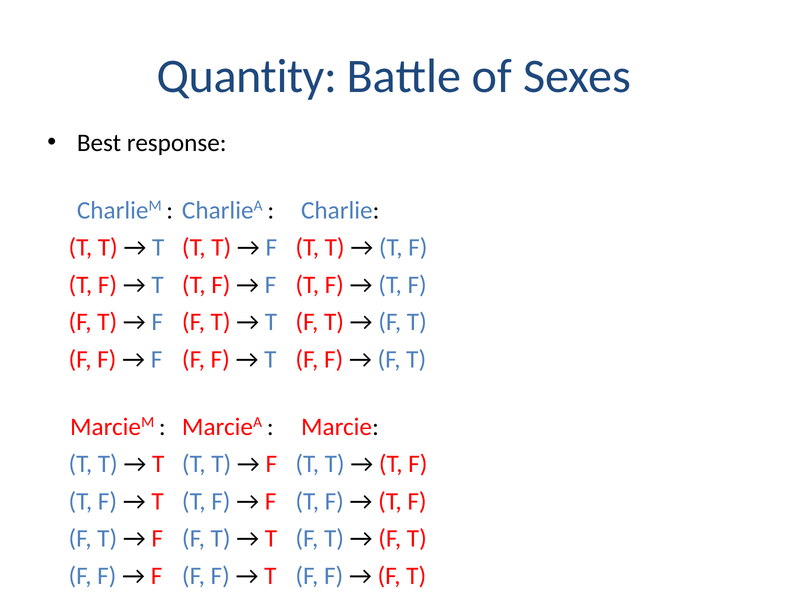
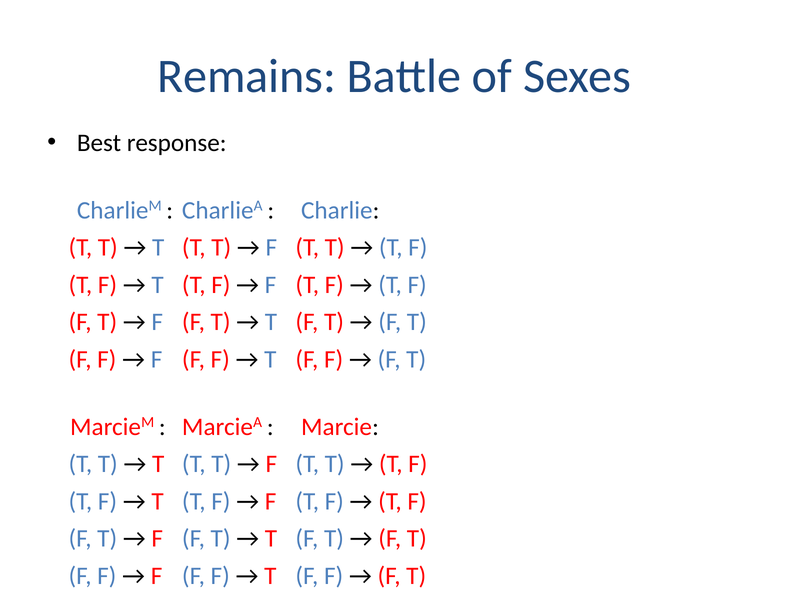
Quantity: Quantity -> Remains (247, 76)
